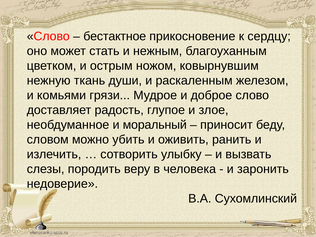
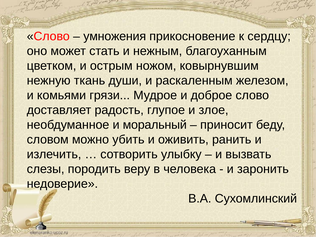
бестактное: бестактное -> умножения (115, 36)
